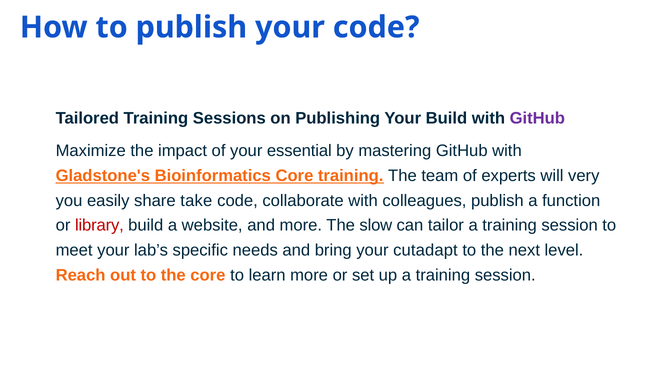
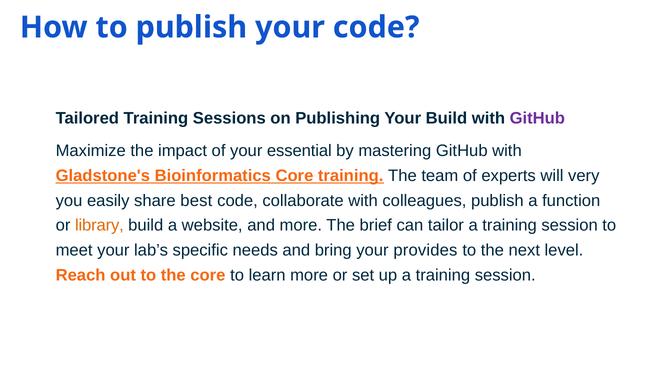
take: take -> best (196, 201)
library colour: red -> orange (99, 226)
slow: slow -> brief (376, 226)
cutadapt: cutadapt -> provides (425, 250)
